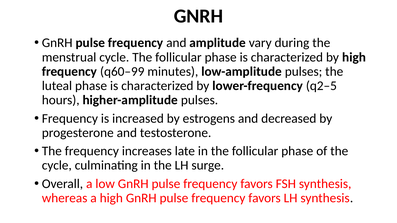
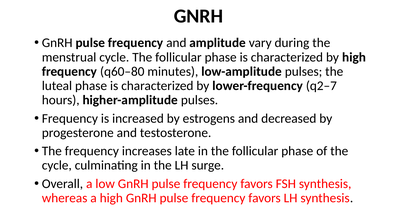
q60–99: q60–99 -> q60–80 (122, 72)
q2–5: q2–5 -> q2–7 (321, 86)
